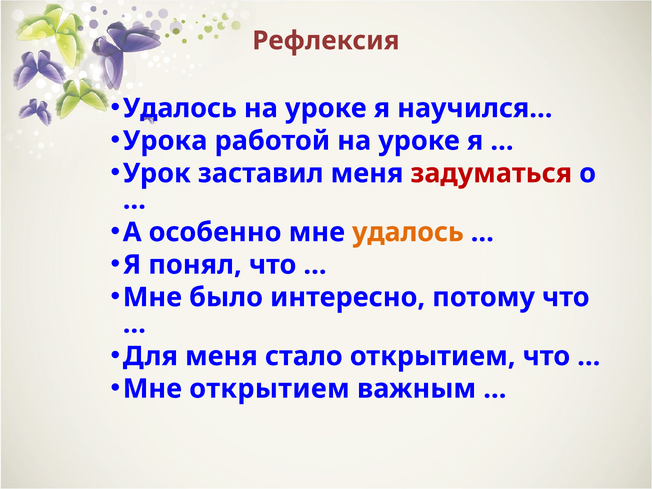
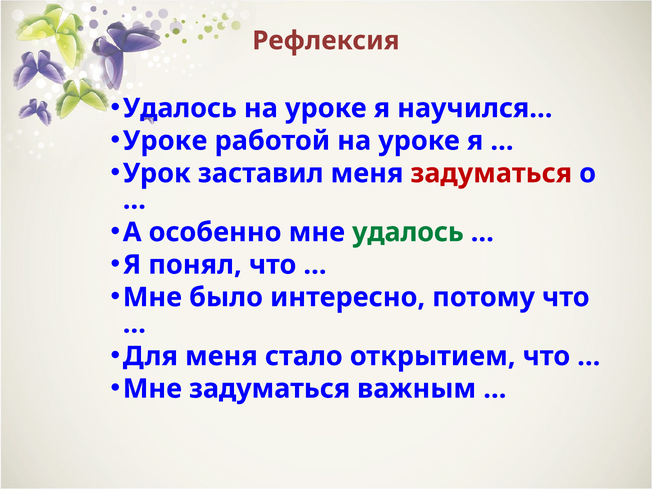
Урока: Урока -> Уроке (165, 141)
удалось colour: orange -> green (408, 232)
Мне открытием: открытием -> задуматься (270, 389)
